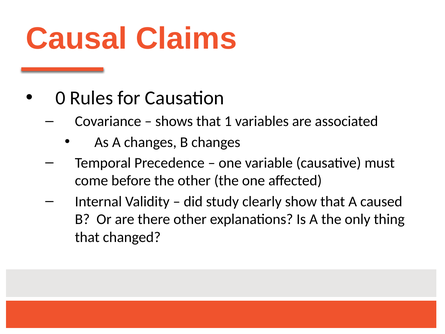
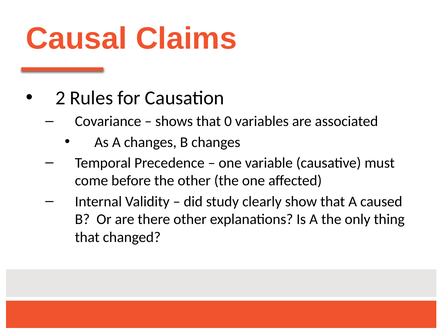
0: 0 -> 2 (60, 98)
1: 1 -> 0 (228, 121)
